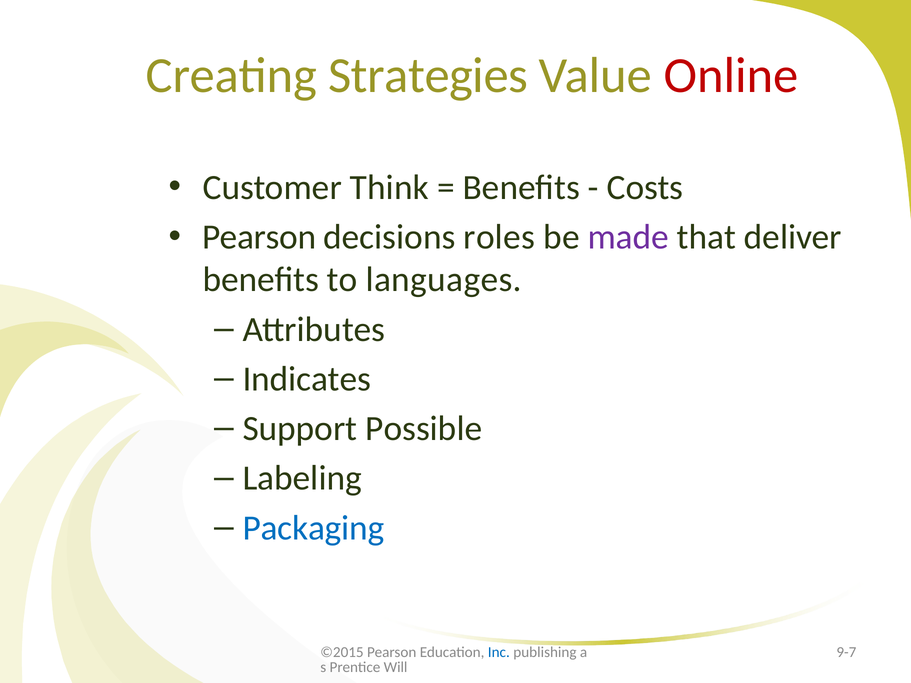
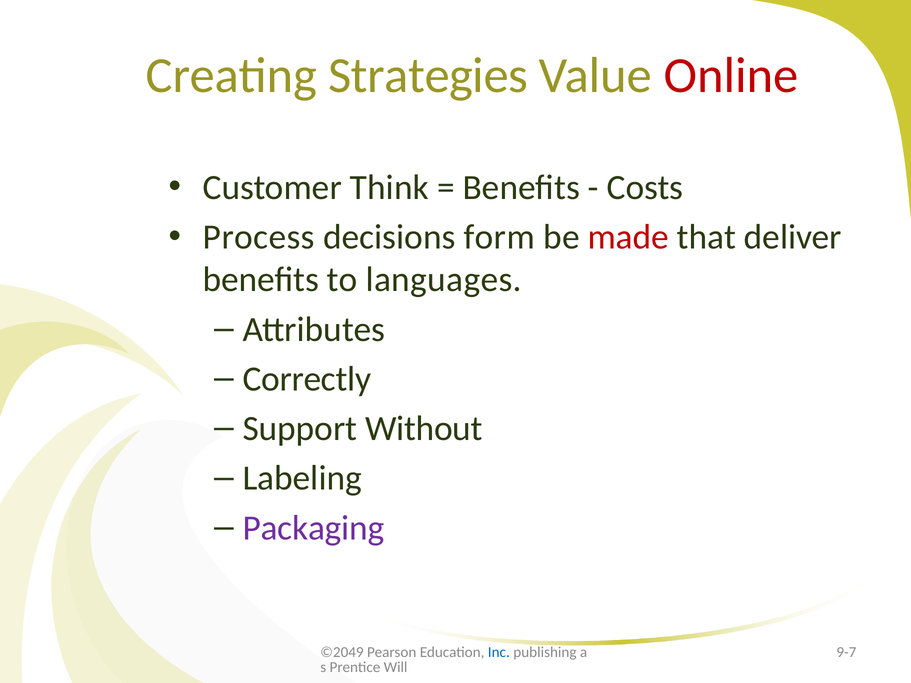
Pearson: Pearson -> Process (259, 237)
roles: roles -> form (499, 237)
made colour: purple -> red (628, 237)
Indicates: Indicates -> Correctly (307, 379)
Possible: Possible -> Without (424, 429)
Packaging colour: blue -> purple (313, 528)
©2015: ©2015 -> ©2049 (342, 652)
